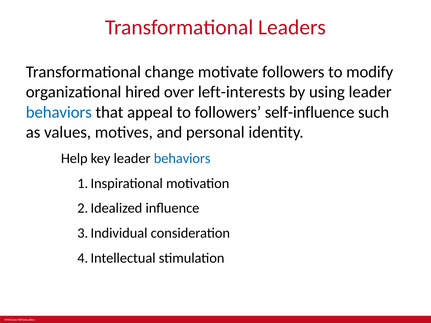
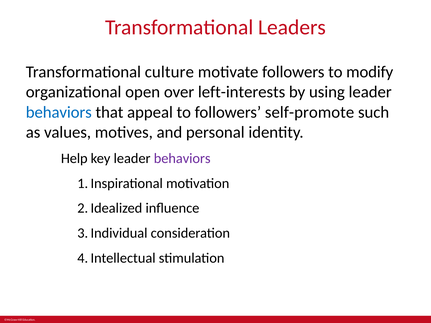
change: change -> culture (169, 72)
hired: hired -> open (143, 92)
self-influence: self-influence -> self-promote (310, 112)
behaviors colour: blue -> purple (182, 159)
